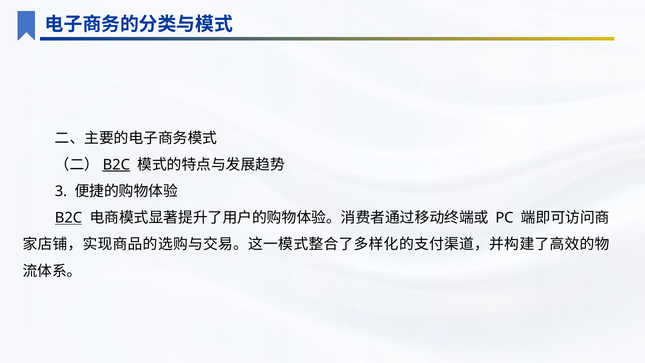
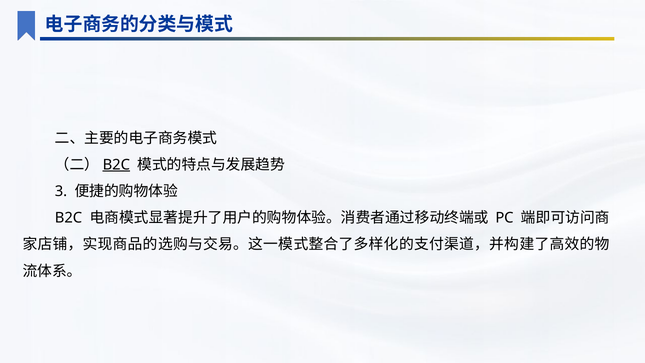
B2C underline: present -> none (69, 218)
